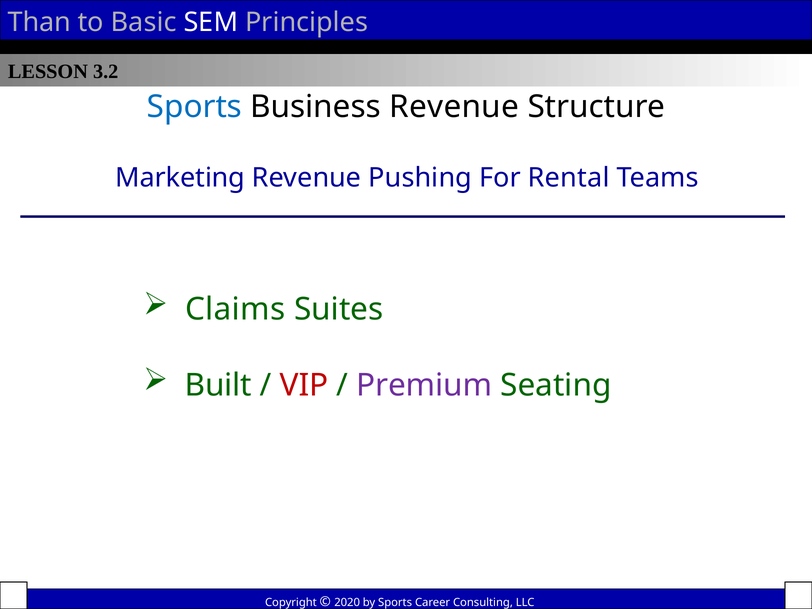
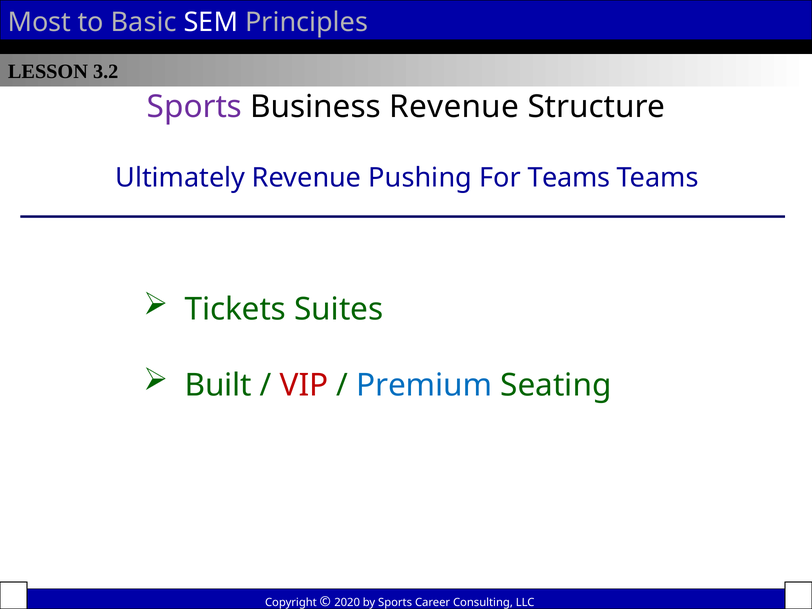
Than: Than -> Most (39, 22)
Sports colour: blue -> purple (194, 107)
Marketing: Marketing -> Ultimately (180, 178)
For Rental: Rental -> Teams (569, 178)
Claims: Claims -> Tickets (235, 309)
Premium colour: purple -> blue (424, 385)
